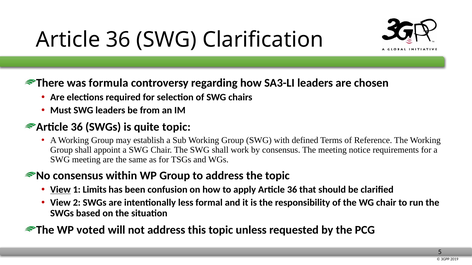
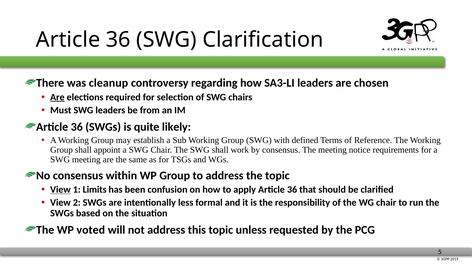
formula: formula -> cleanup (108, 83)
Are underline: none -> present (57, 97)
quite topic: topic -> likely (176, 127)
